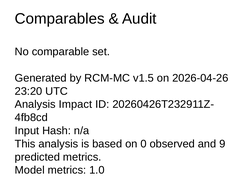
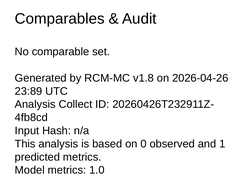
v1.5: v1.5 -> v1.8 (144, 78)
23:20: 23:20 -> 23:89 (29, 91)
Impact: Impact -> Collect (75, 105)
9: 9 -> 1 (222, 144)
